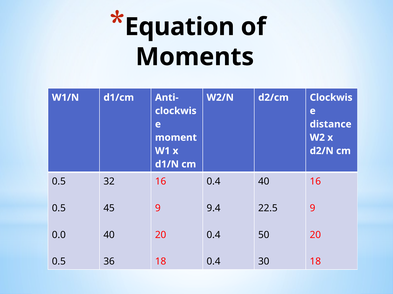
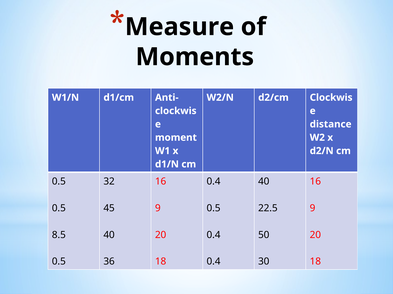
Equation: Equation -> Measure (179, 27)
9.4: 9.4 -> 0.5 (214, 209)
0.0: 0.0 -> 8.5 (59, 235)
